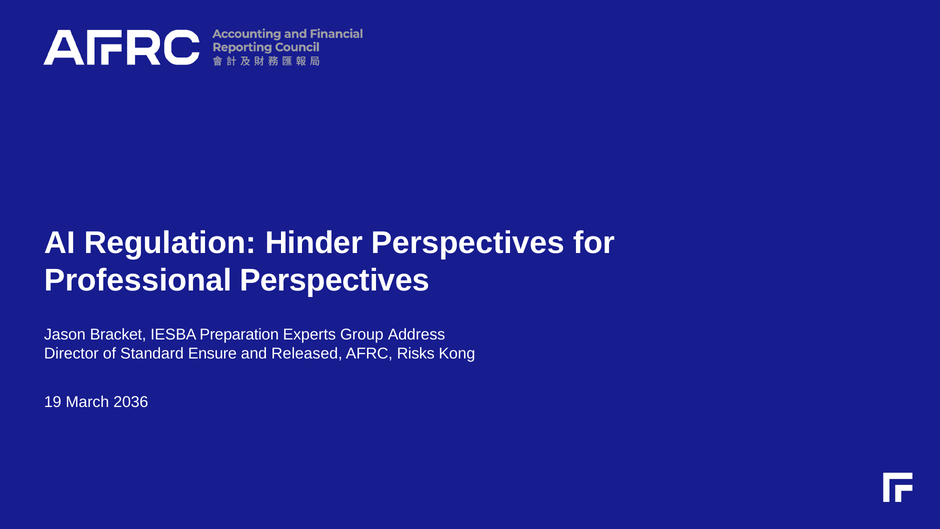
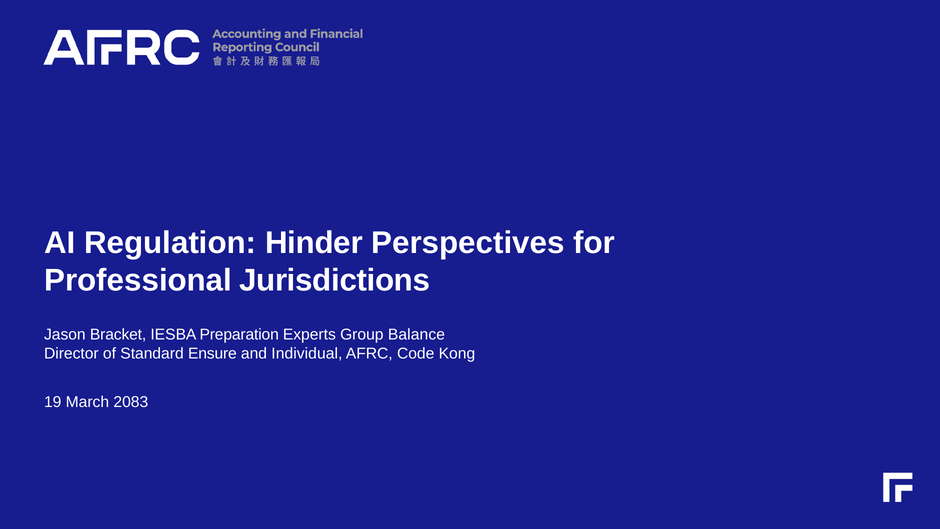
Professional Perspectives: Perspectives -> Jurisdictions (335, 280)
Address: Address -> Balance (416, 335)
Released: Released -> Individual (307, 353)
Risks: Risks -> Code (416, 353)
2036: 2036 -> 2083 (131, 402)
